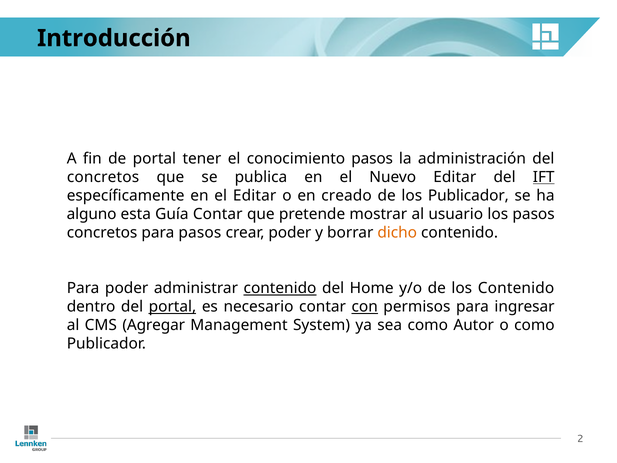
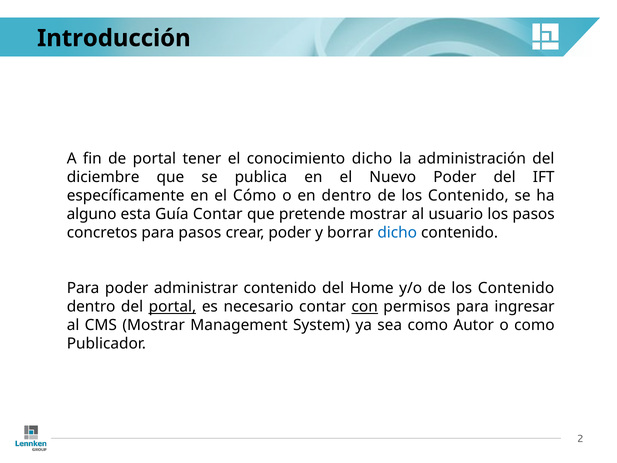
conocimiento pasos: pasos -> dicho (372, 158)
concretos: concretos -> diciembre (103, 177)
Nuevo Editar: Editar -> Poder (455, 177)
IFT underline: present -> none (544, 177)
el Editar: Editar -> Cómo (255, 196)
en creado: creado -> dentro (347, 196)
Publicador: Publicador -> Contenido (468, 196)
dicho colour: orange -> blue (397, 233)
contenido underline: present -> none (280, 288)
CMS Agregar: Agregar -> Mostrar (154, 325)
